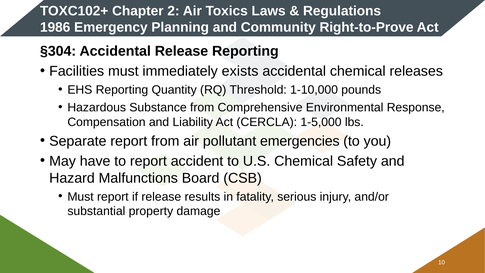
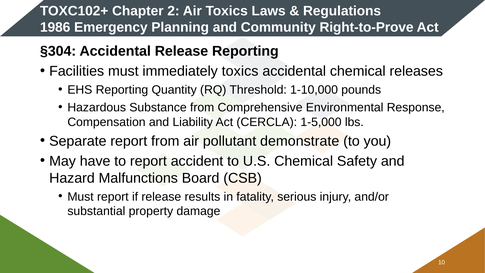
immediately exists: exists -> toxics (240, 71)
emergencies: emergencies -> demonstrate (300, 141)
